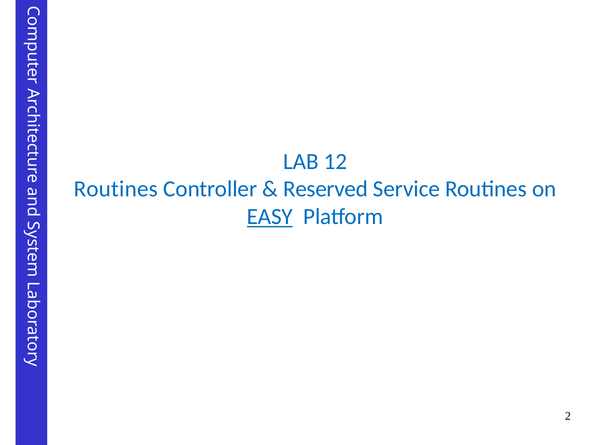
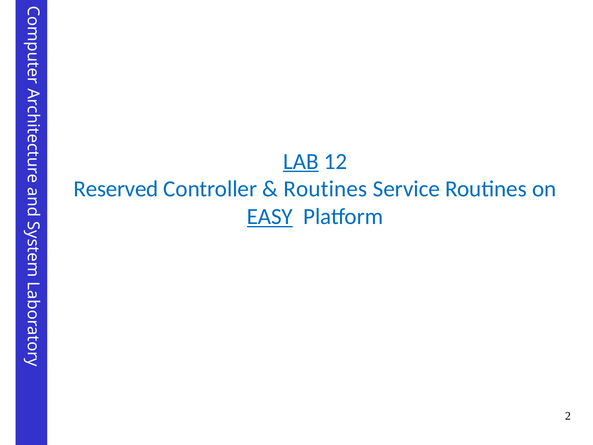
LAB underline: none -> present (301, 161)
Routines: Routines -> Reserved (116, 189)
Reserved: Reserved -> Routines (325, 189)
